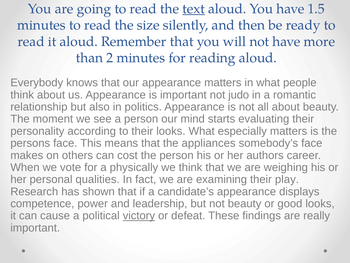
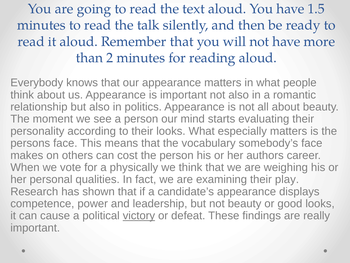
text underline: present -> none (194, 9)
size: size -> talk (148, 25)
not judo: judo -> also (239, 95)
appliances: appliances -> vocabulary (209, 143)
